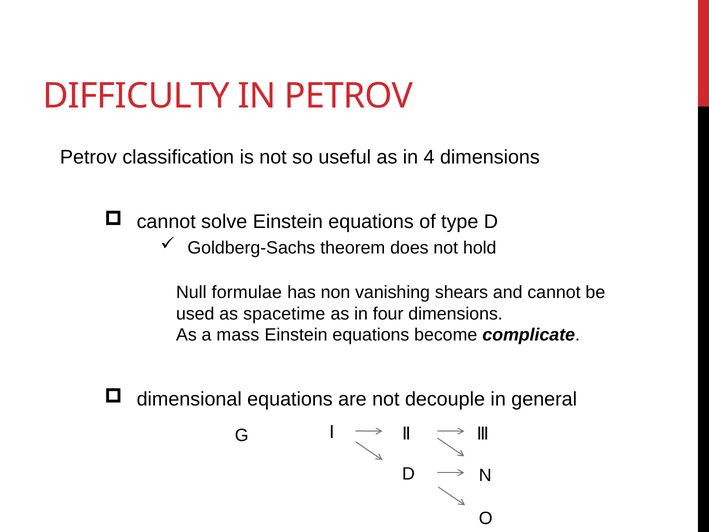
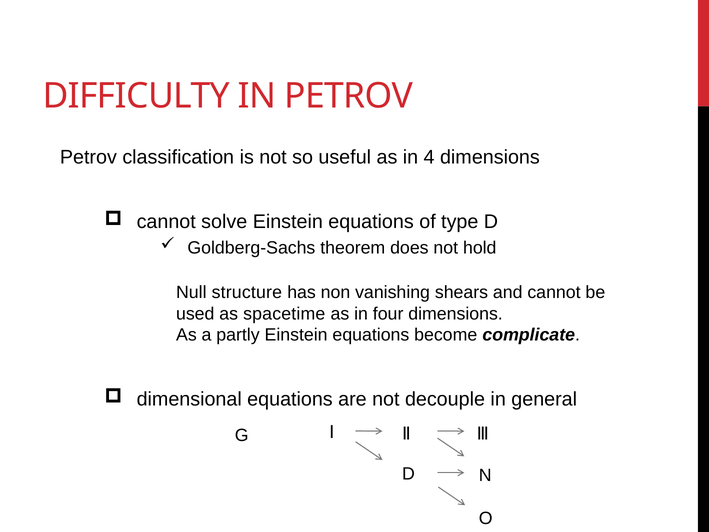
formulae: formulae -> structure (247, 292)
mass: mass -> partly (238, 335)
